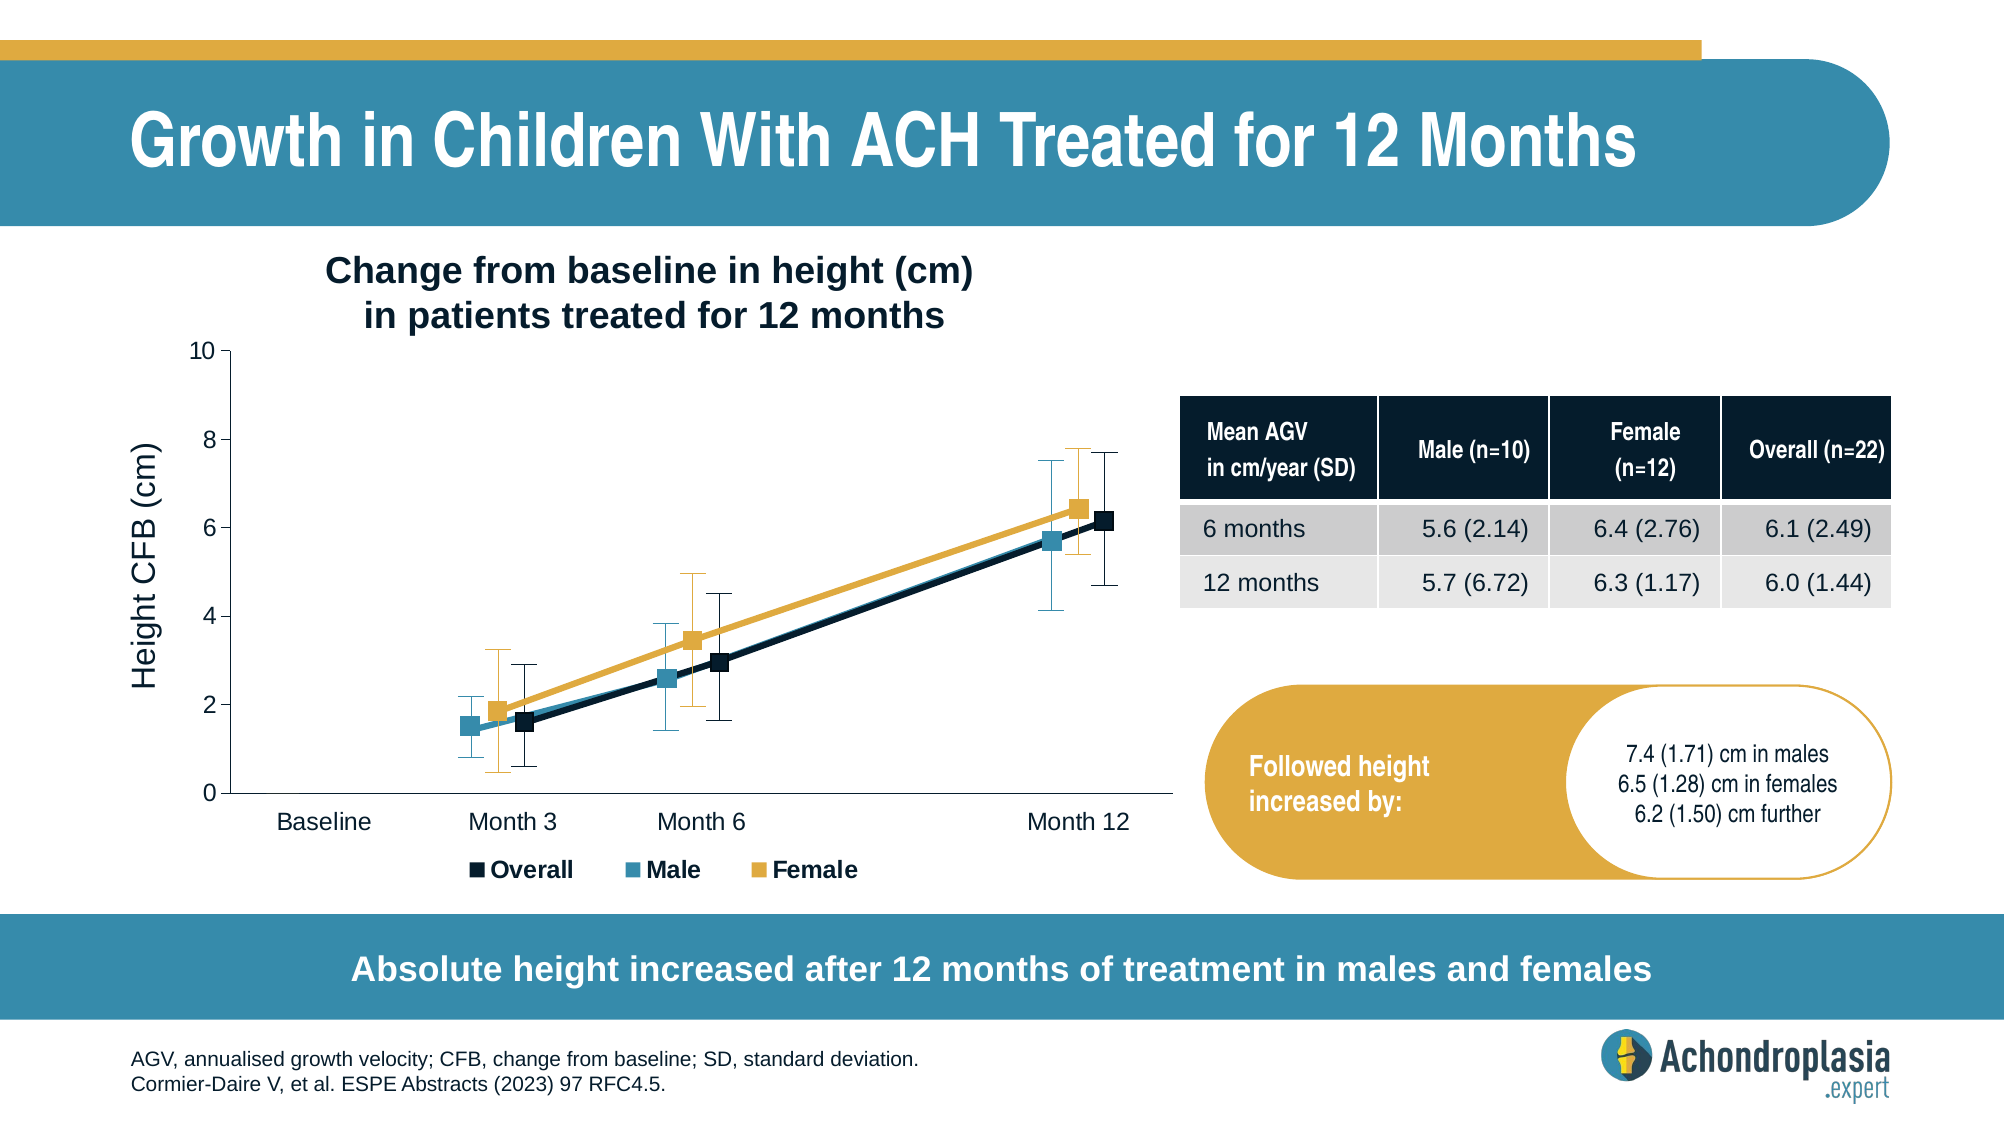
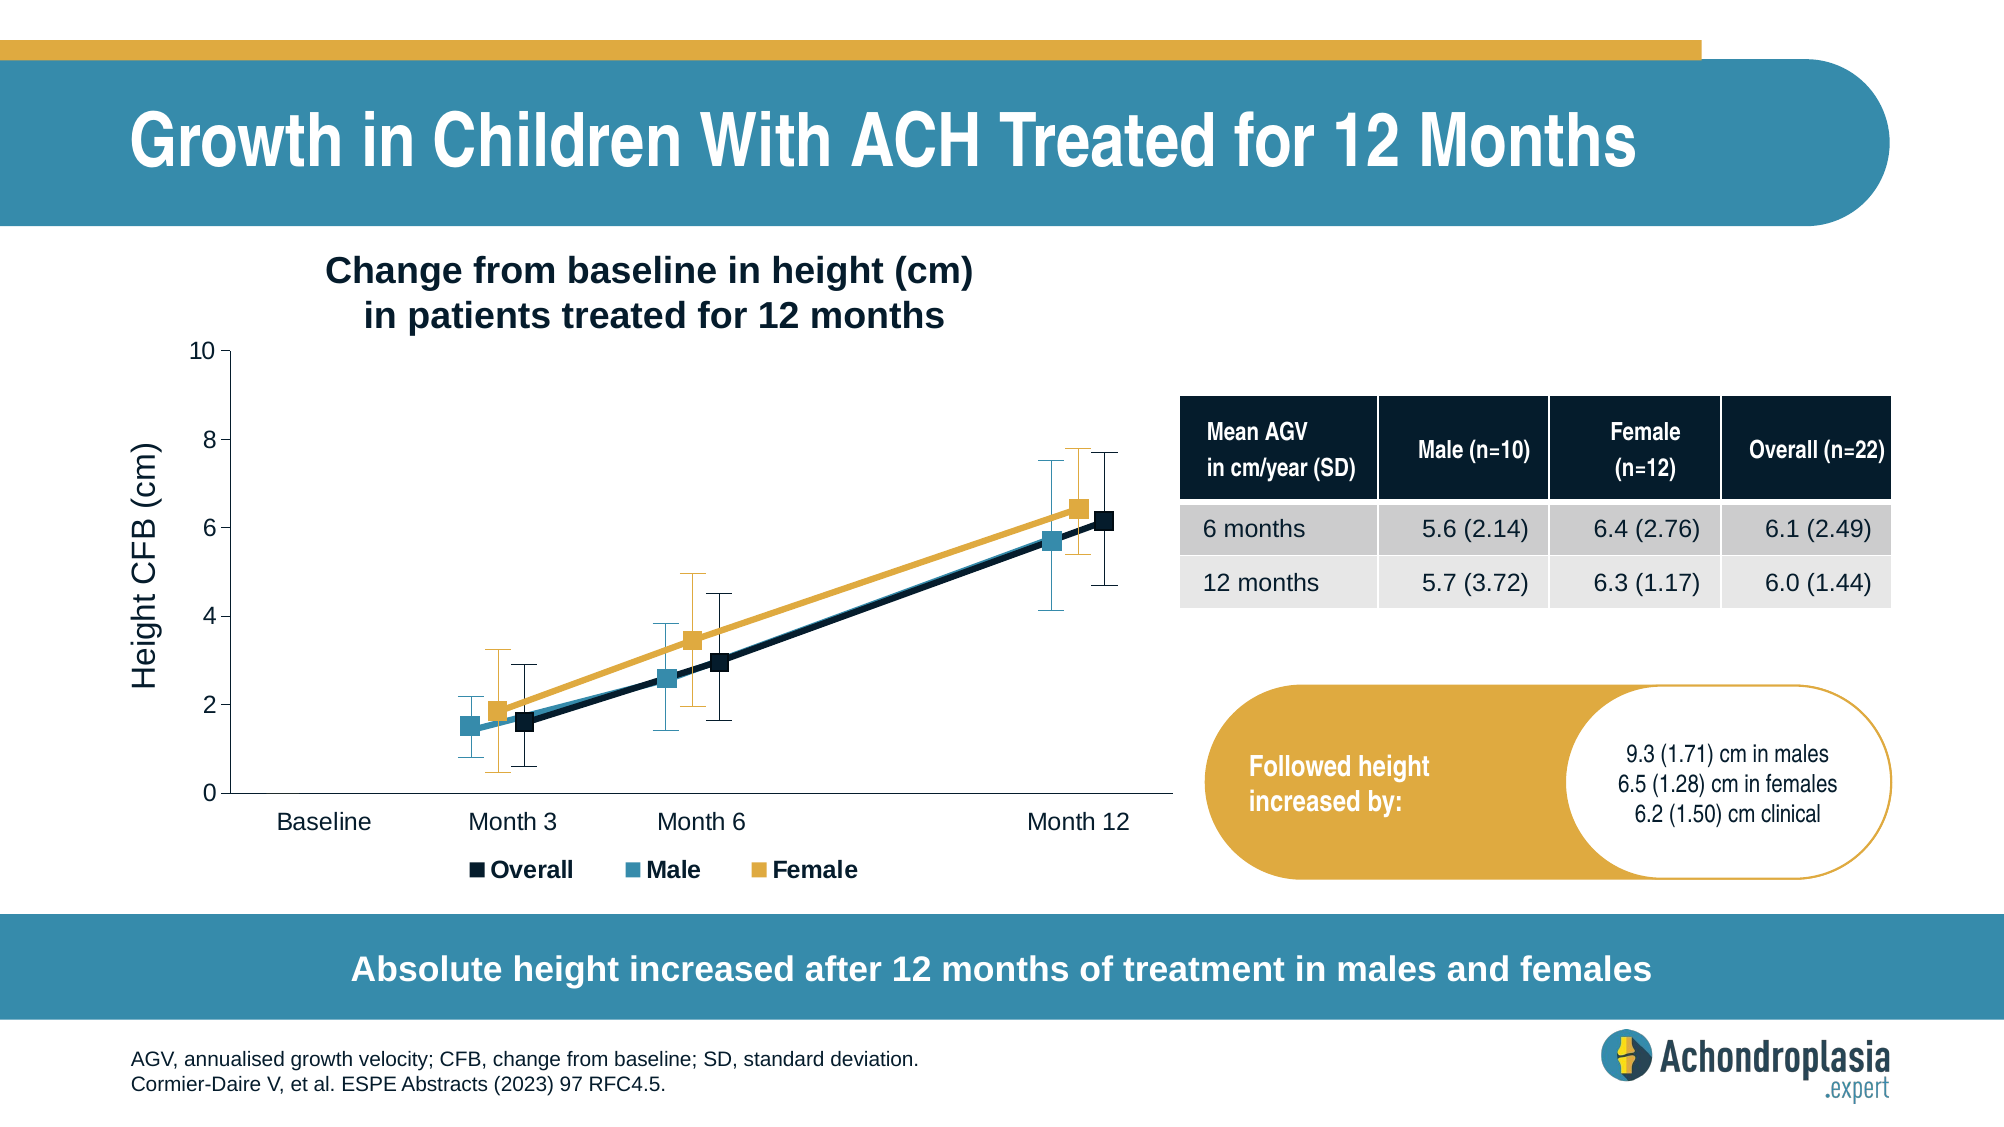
6.72: 6.72 -> 3.72 (1496, 583)
7.4: 7.4 -> 9.3 (1641, 754)
further: further -> clinical (1791, 814)
